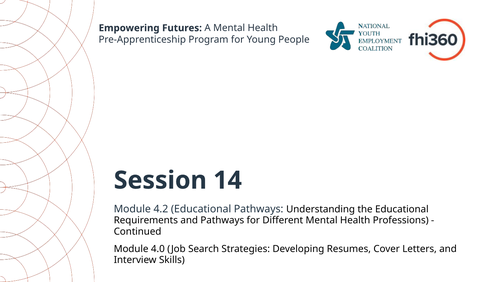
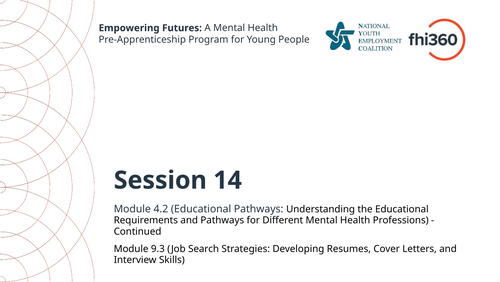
4.0: 4.0 -> 9.3 (158, 248)
